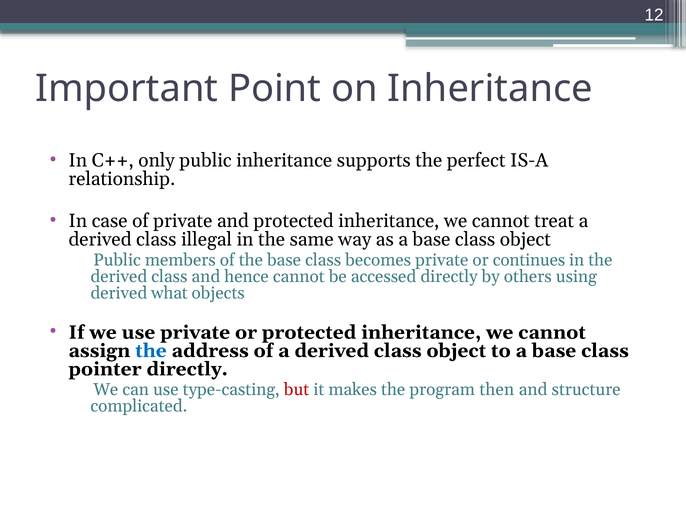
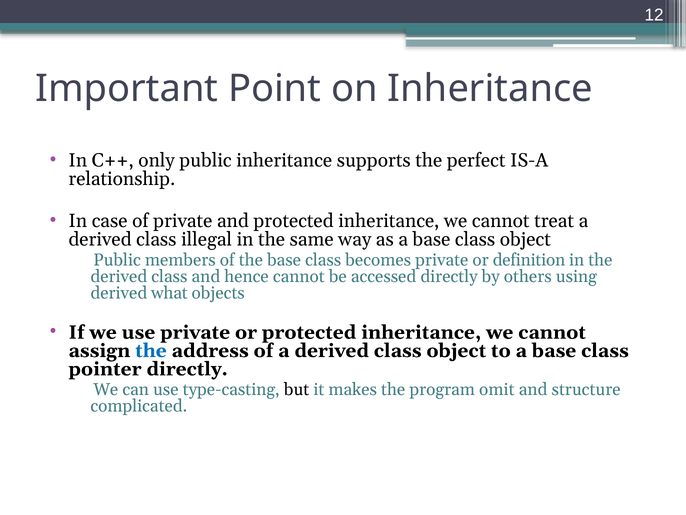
continues: continues -> definition (529, 260)
but colour: red -> black (297, 389)
then: then -> omit (497, 389)
